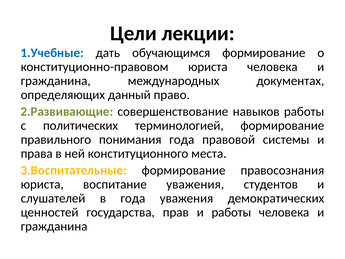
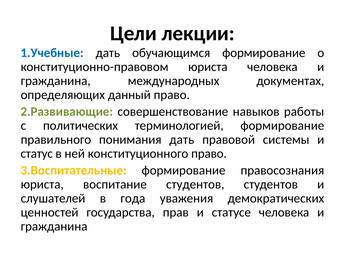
понимания года: года -> дать (182, 140)
права: права -> статус (37, 154)
конституционного места: места -> право (209, 154)
воспитание уважения: уважения -> студентов (195, 184)
и работы: работы -> статусе (231, 212)
